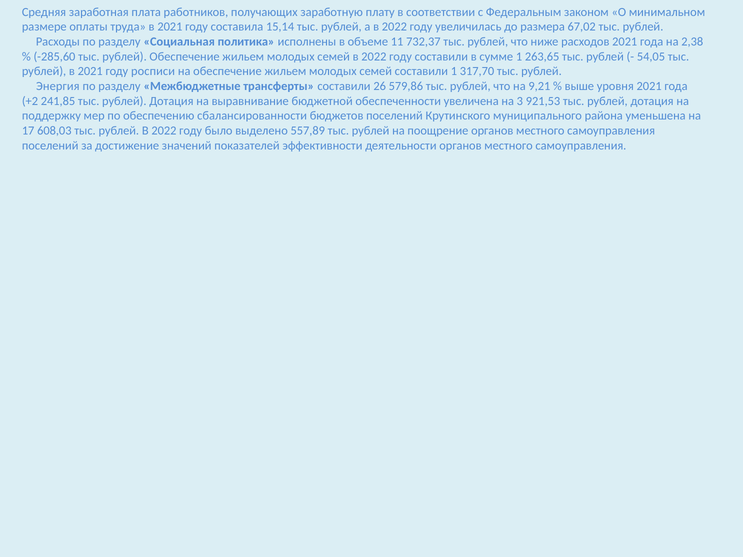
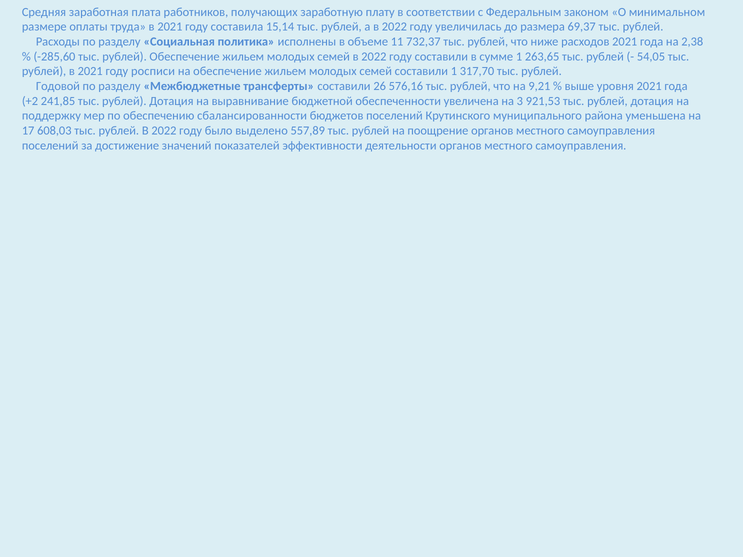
67,02: 67,02 -> 69,37 (582, 27)
Энергия: Энергия -> Годовой (58, 86)
579,86: 579,86 -> 576,16 (406, 86)
